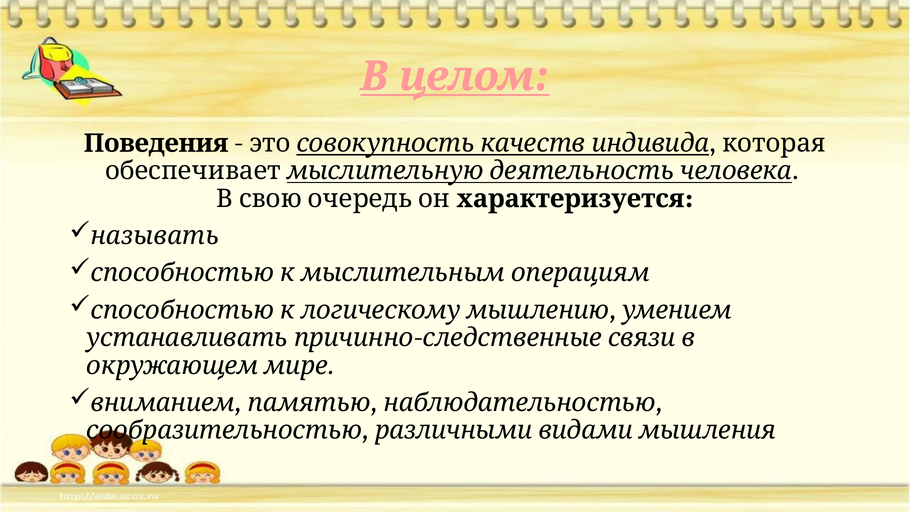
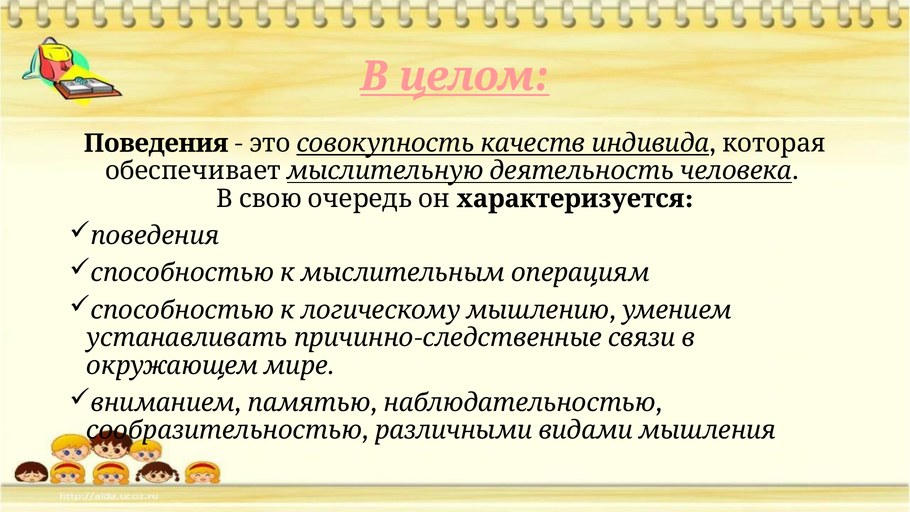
называть: называть -> поведения (155, 236)
